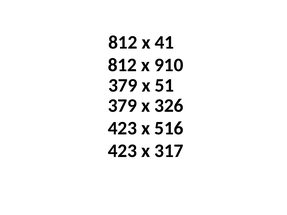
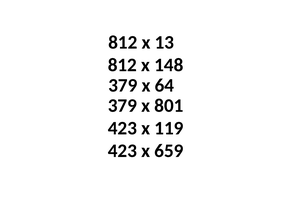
41: 41 -> 13 (164, 42)
910: 910 -> 148 (169, 65)
51: 51 -> 64 (164, 85)
326: 326 -> 801 (169, 106)
516: 516 -> 119 (169, 128)
317: 317 -> 659 (169, 151)
